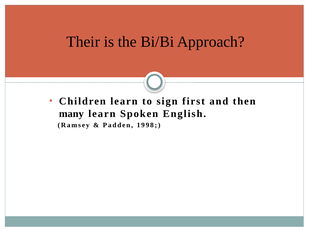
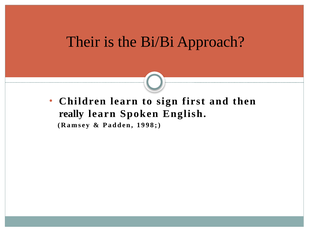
many: many -> really (71, 114)
